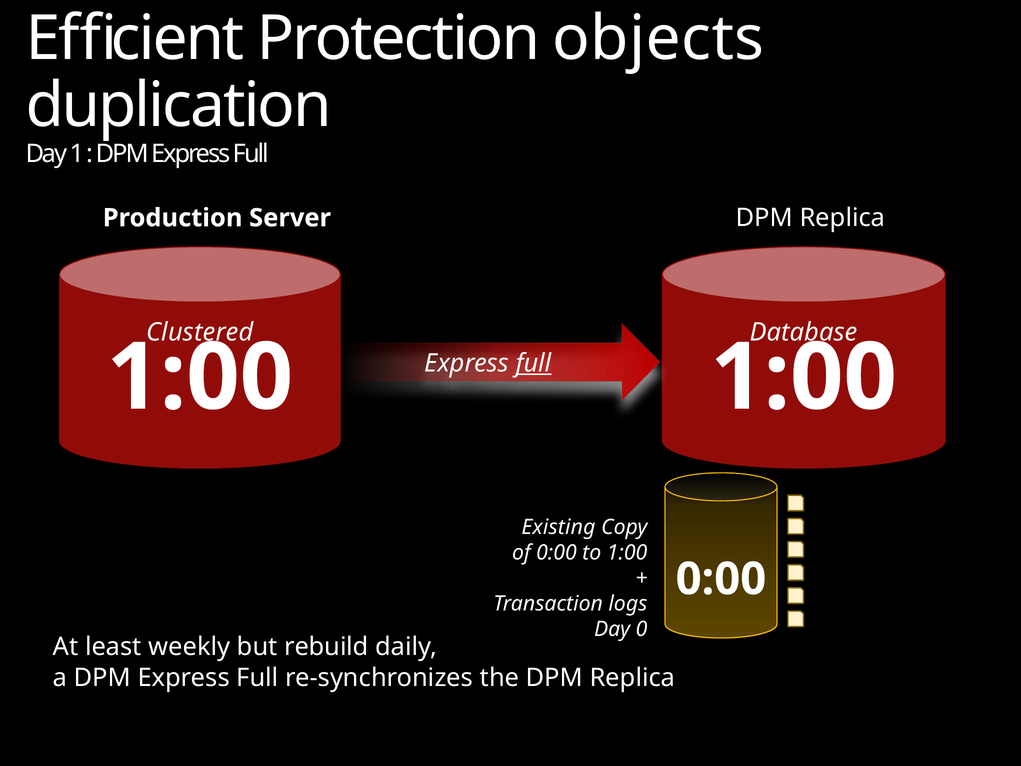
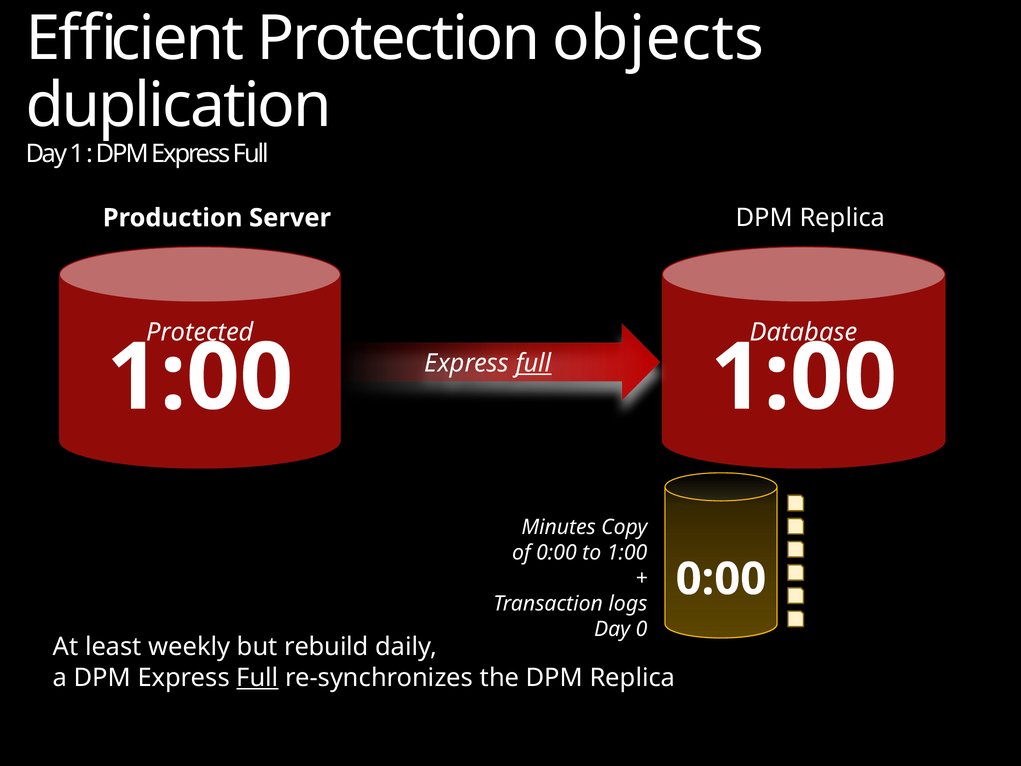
Clustered: Clustered -> Protected (200, 332)
Existing: Existing -> Minutes (559, 527)
Full underline: none -> present (257, 677)
